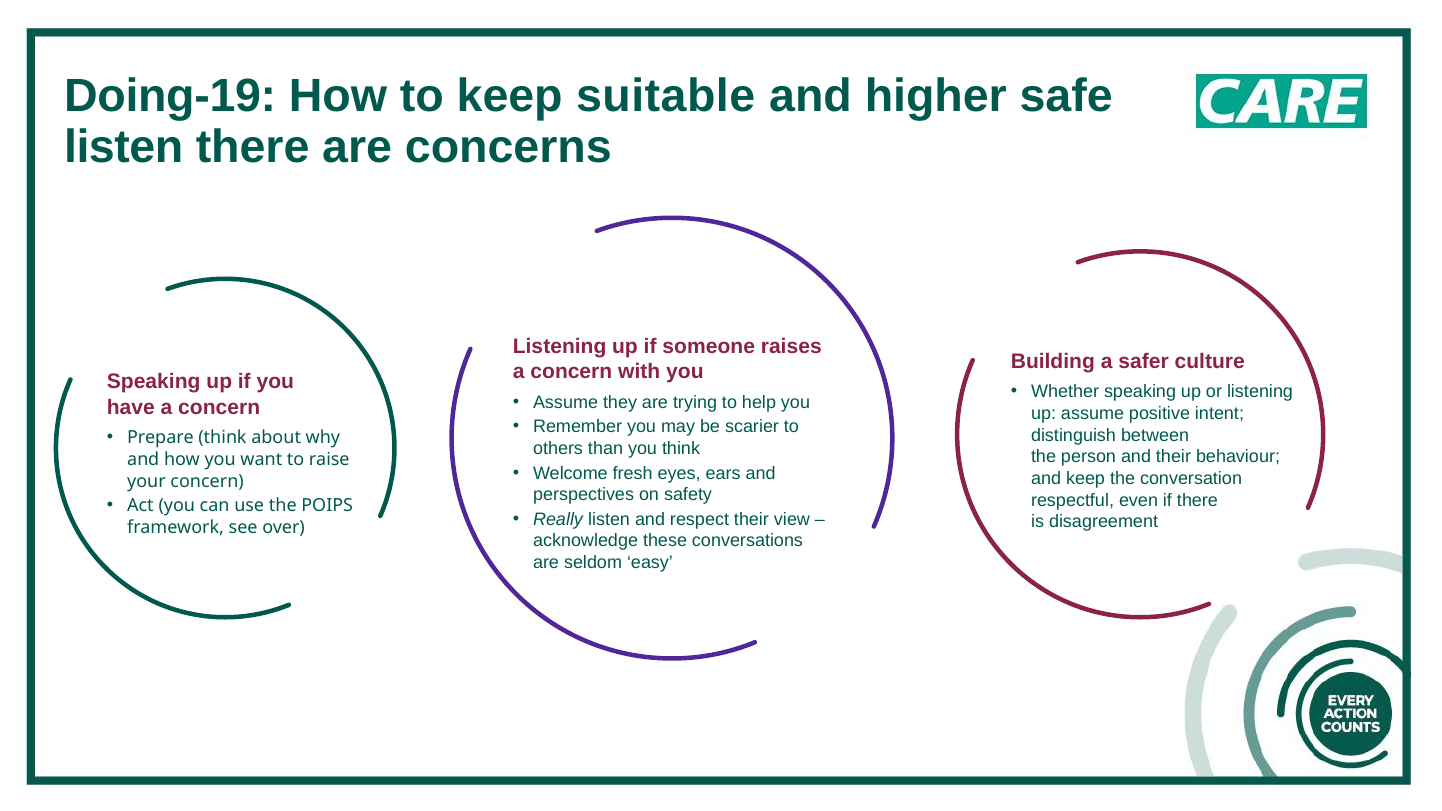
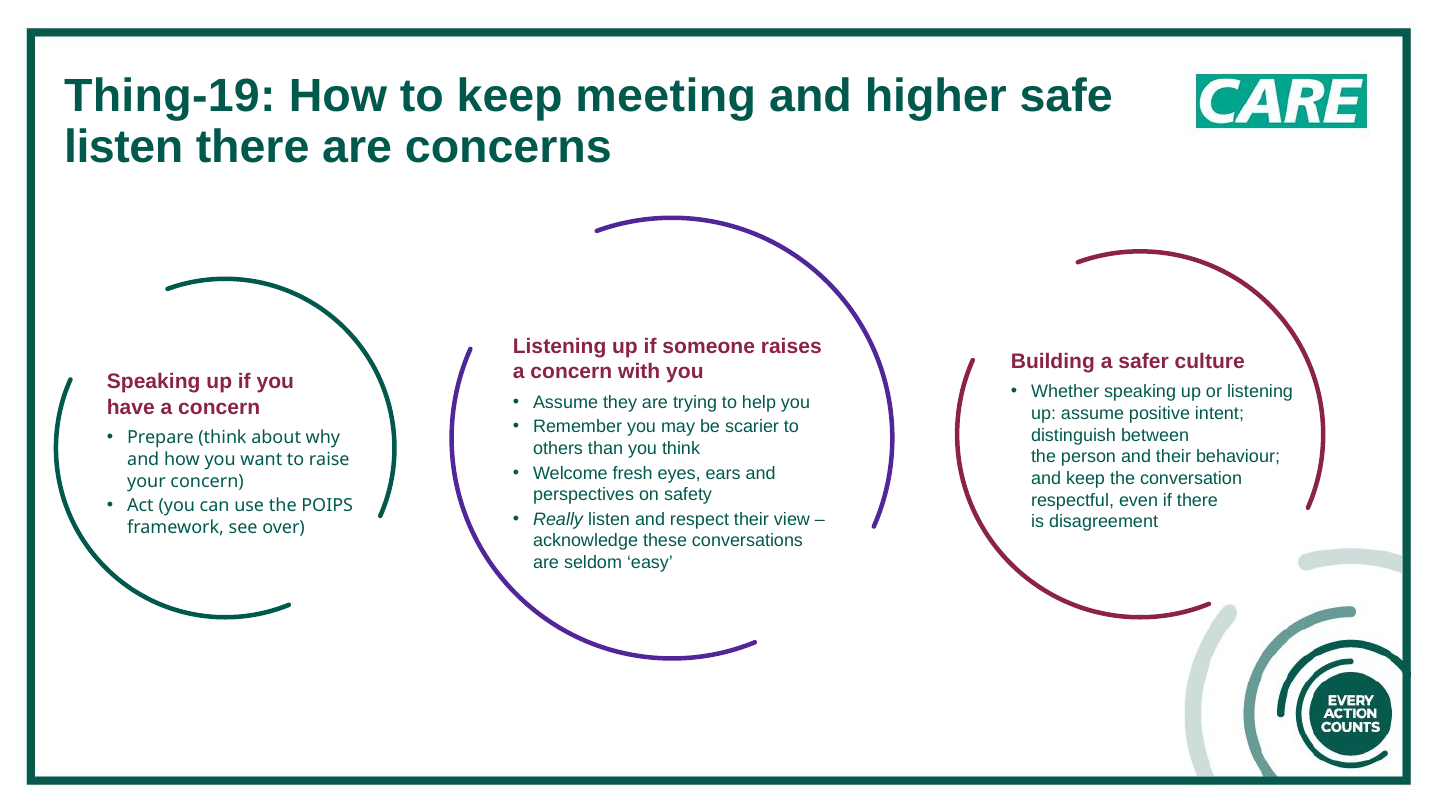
Doing-19: Doing-19 -> Thing-19 (170, 97)
suitable: suitable -> meeting (666, 97)
